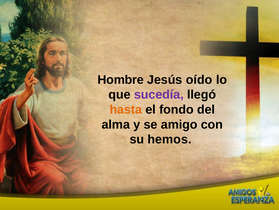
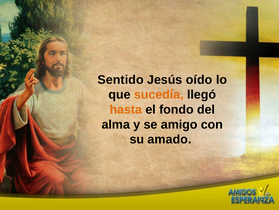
Hombre: Hombre -> Sentido (121, 79)
sucedía colour: purple -> orange (159, 94)
hemos: hemos -> amado (169, 139)
